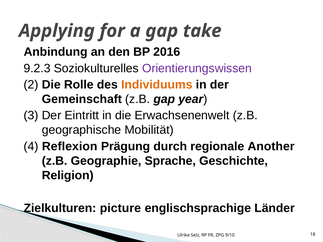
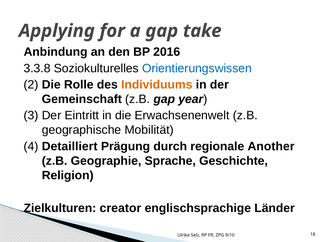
9.2.3: 9.2.3 -> 3.3.8 (37, 68)
Orientierungswissen colour: purple -> blue (197, 68)
Reflexion: Reflexion -> Detailliert (70, 146)
picture: picture -> creator (120, 208)
